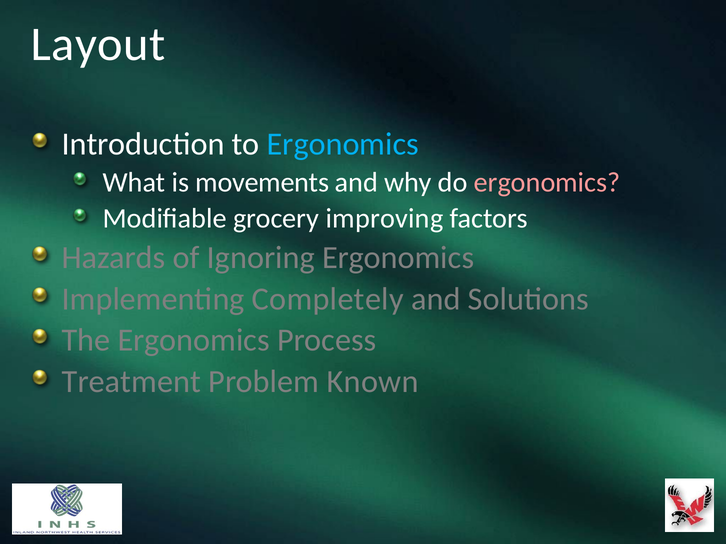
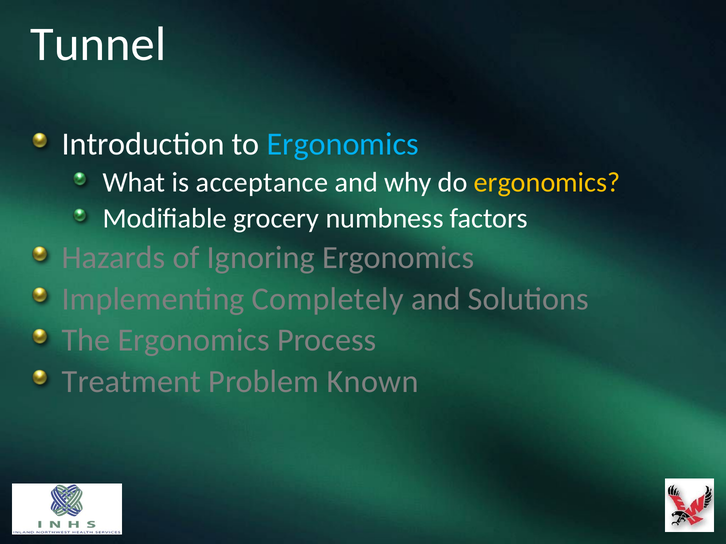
Layout: Layout -> Tunnel (98, 44)
movements: movements -> acceptance (262, 183)
ergonomics colour: pink -> yellow (547, 183)
improving: improving -> numbness (385, 219)
